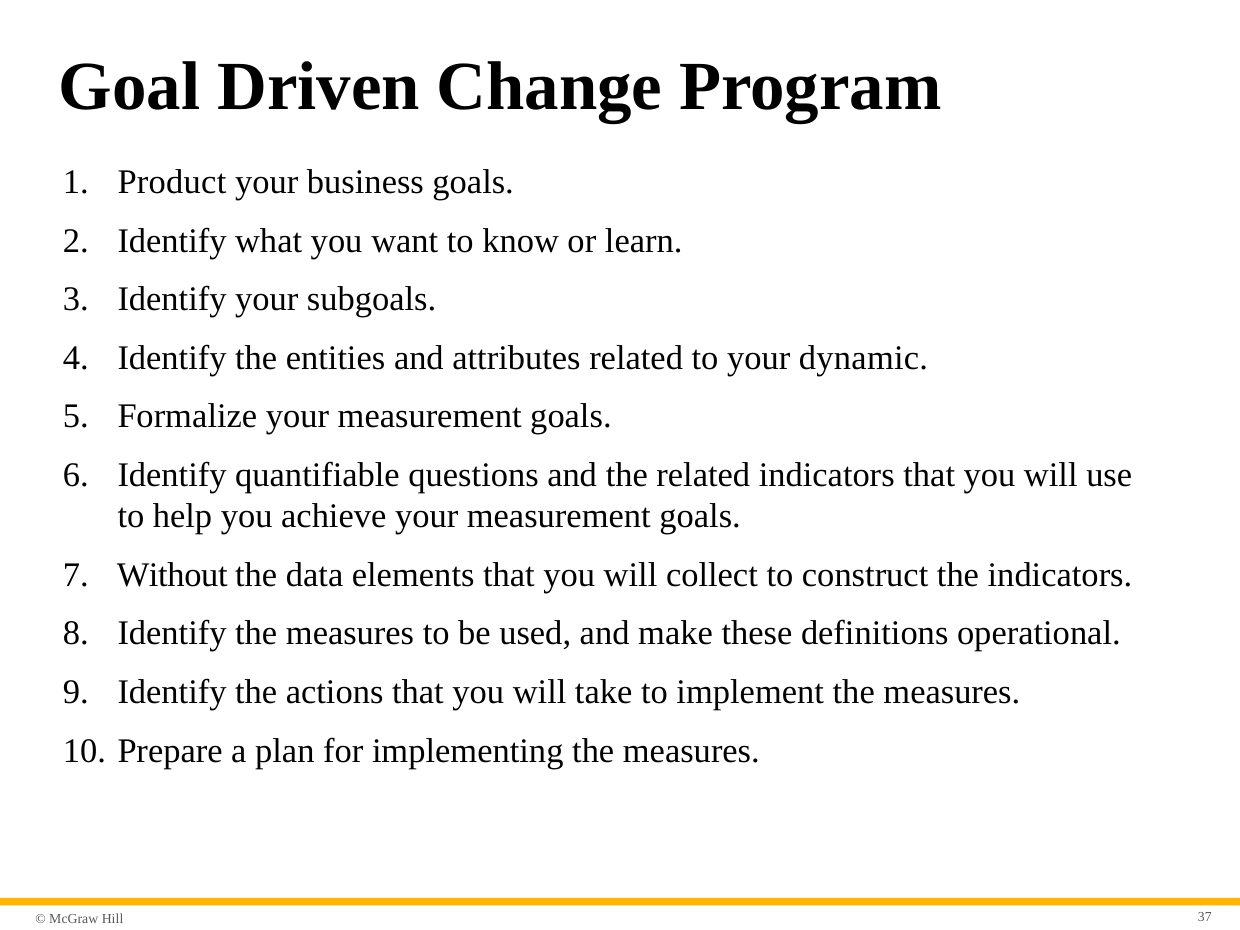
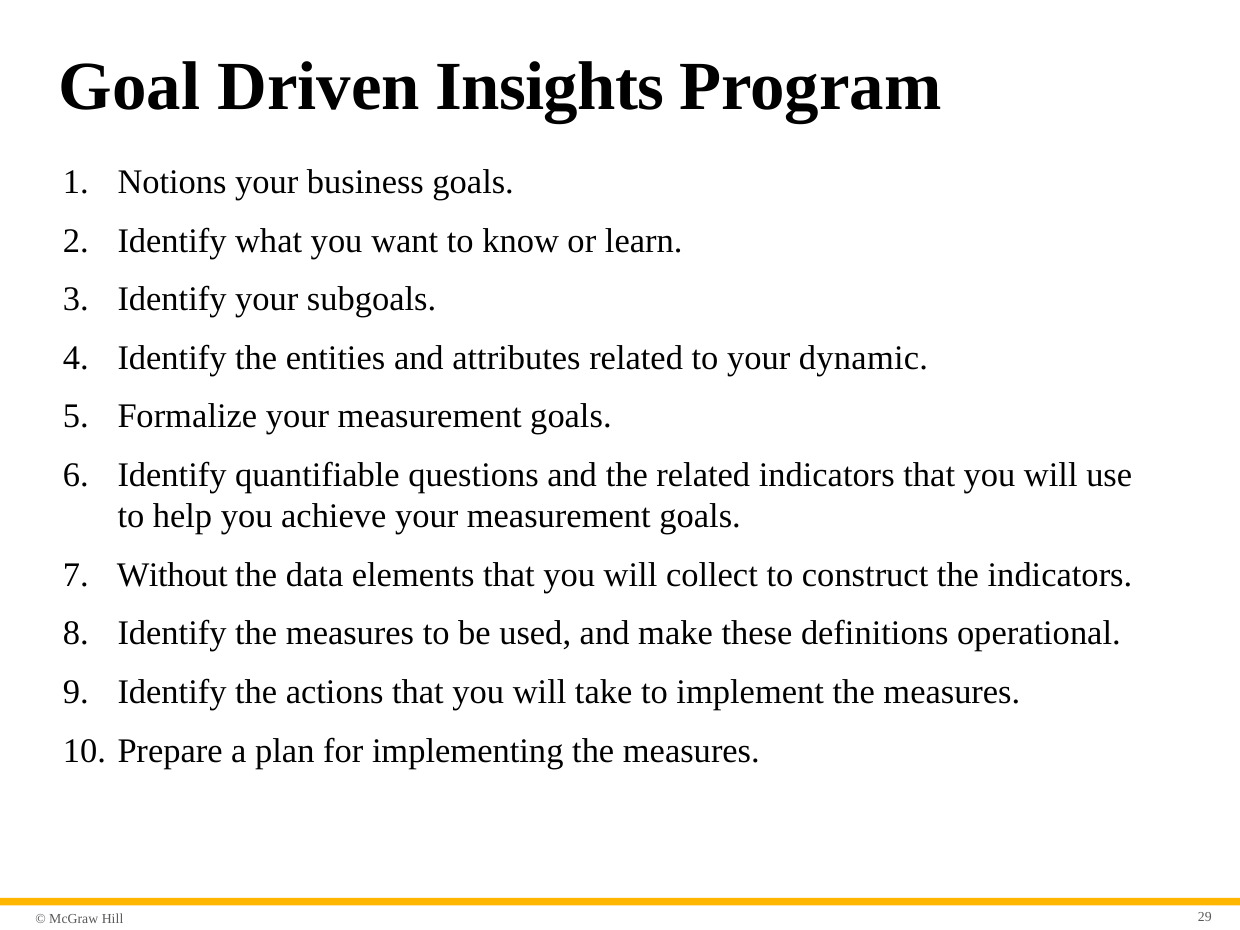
Change: Change -> Insights (550, 87)
Product: Product -> Notions (172, 182)
37: 37 -> 29 (1205, 917)
